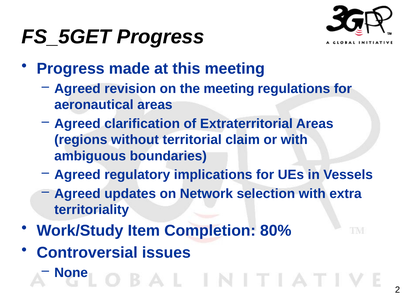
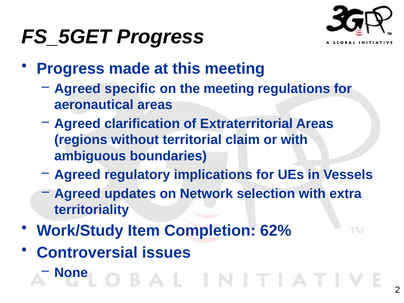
revision: revision -> specific (130, 89)
80%: 80% -> 62% (276, 231)
